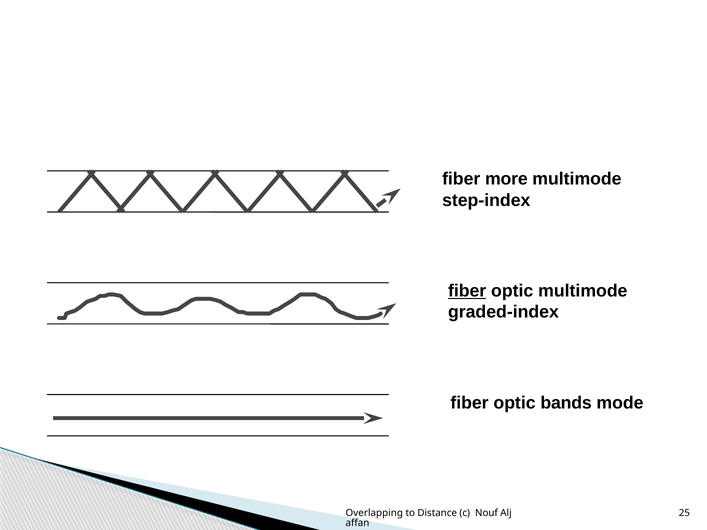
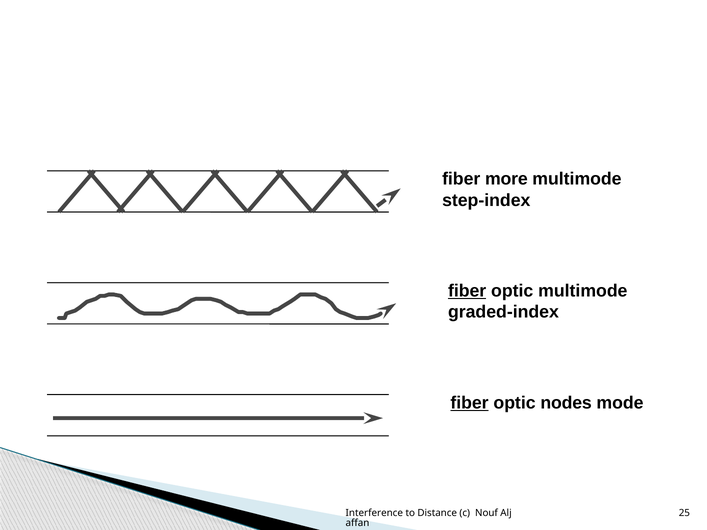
fiber underline: none -> present (469, 403)
bands: bands -> nodes (566, 403)
Overlapping: Overlapping -> Interference (374, 513)
